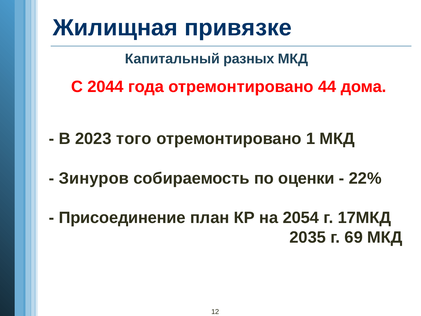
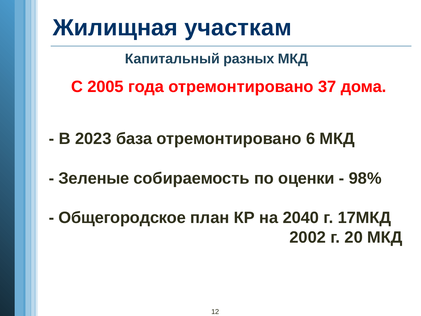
привязке: привязке -> участкам (238, 28)
2044: 2044 -> 2005 (106, 87)
44: 44 -> 37 (327, 87)
того: того -> база (134, 139)
1: 1 -> 6 (311, 139)
Зинуров: Зинуров -> Зеленые (94, 178)
22%: 22% -> 98% (365, 178)
Присоединение: Присоединение -> Общегородское (122, 217)
2054: 2054 -> 2040 (301, 217)
2035: 2035 -> 2002 (308, 237)
69: 69 -> 20 (354, 237)
